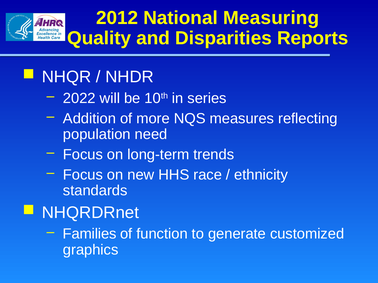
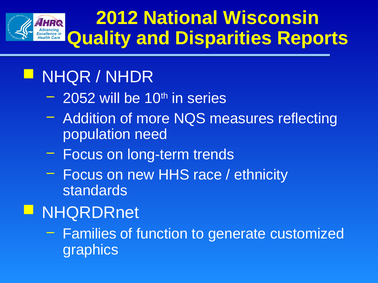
Measuring: Measuring -> Wisconsin (271, 18)
2022: 2022 -> 2052 (79, 98)
